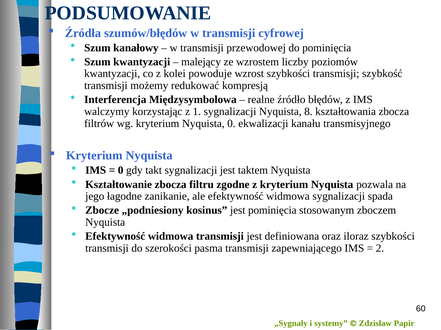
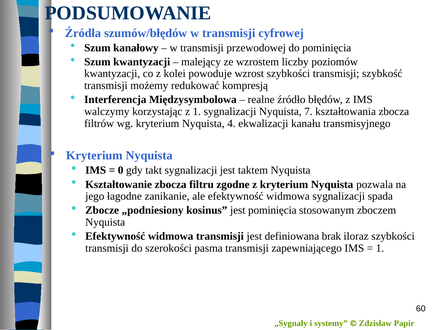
8: 8 -> 7 (308, 112)
Nyquista 0: 0 -> 4 (231, 124)
oraz: oraz -> brak (331, 237)
2: 2 -> 1 (380, 249)
